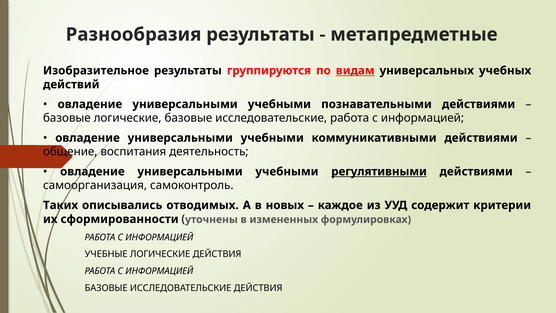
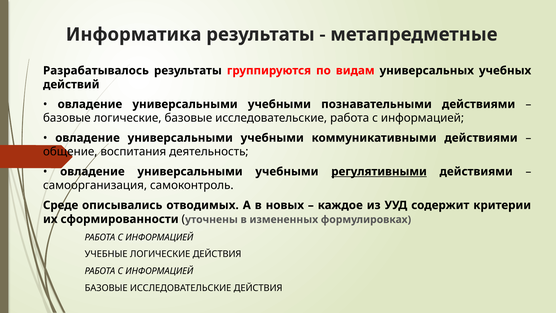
Разнообразия: Разнообразия -> Информатика (134, 34)
Изобразительное: Изобразительное -> Разрабатывалось (96, 71)
видам underline: present -> none (355, 71)
Таких: Таких -> Среде (61, 205)
